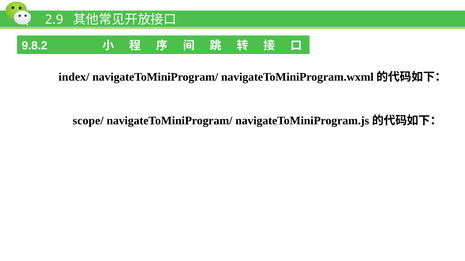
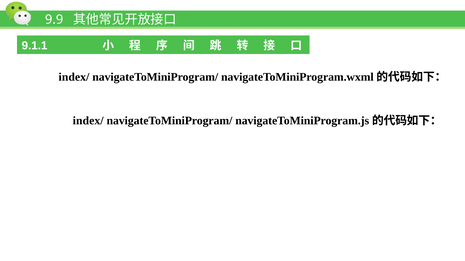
2.9: 2.9 -> 9.9 (54, 20)
9.8.2: 9.8.2 -> 9.1.1 (35, 46)
scope/: scope/ -> index/ (88, 121)
